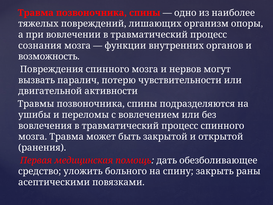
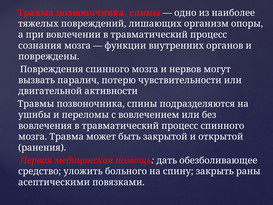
возможность: возможность -> повреждены (49, 56)
